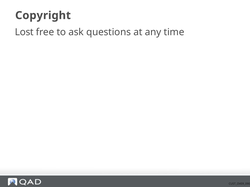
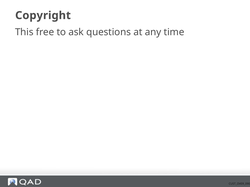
Lost: Lost -> This (24, 32)
